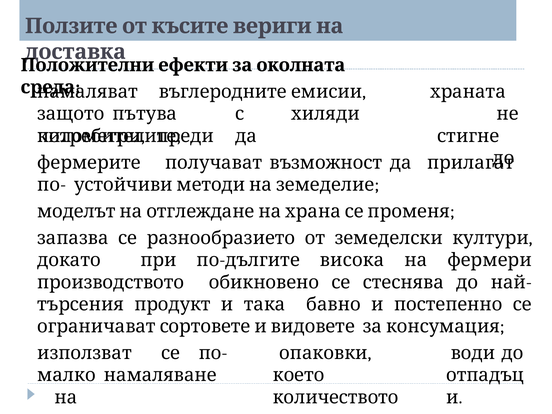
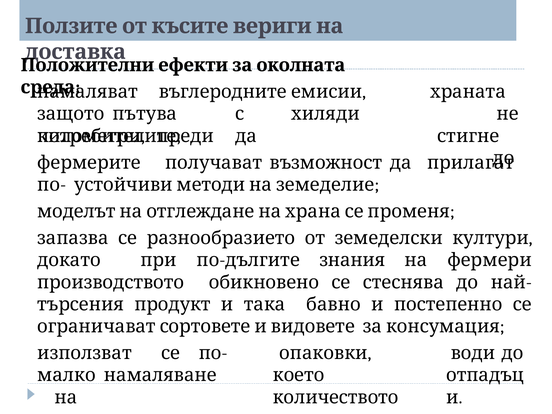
висока: висока -> знания (352, 260)
